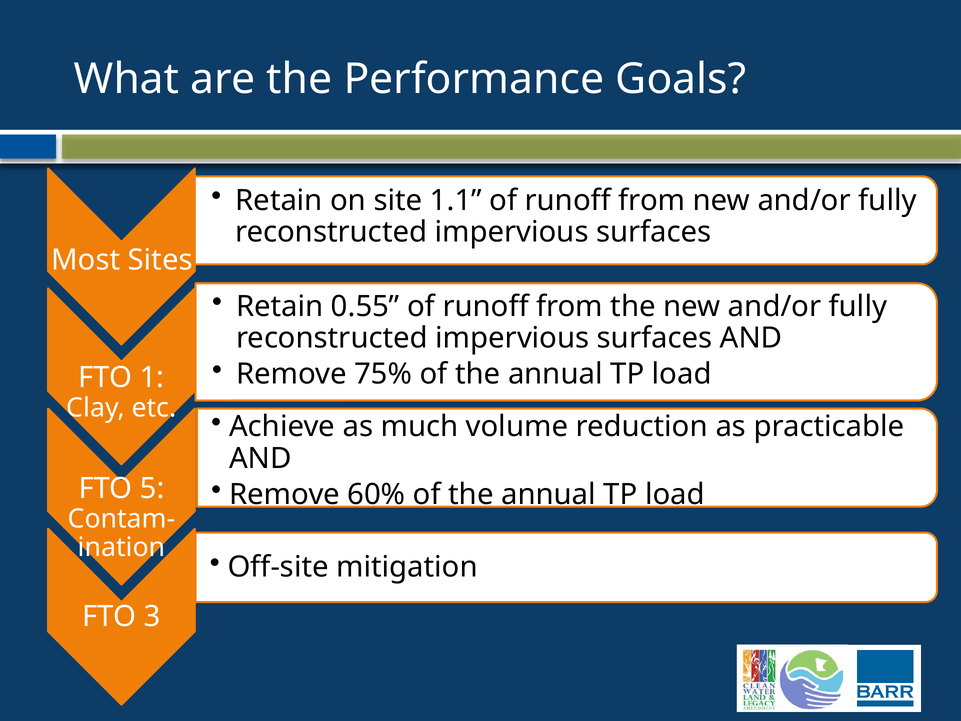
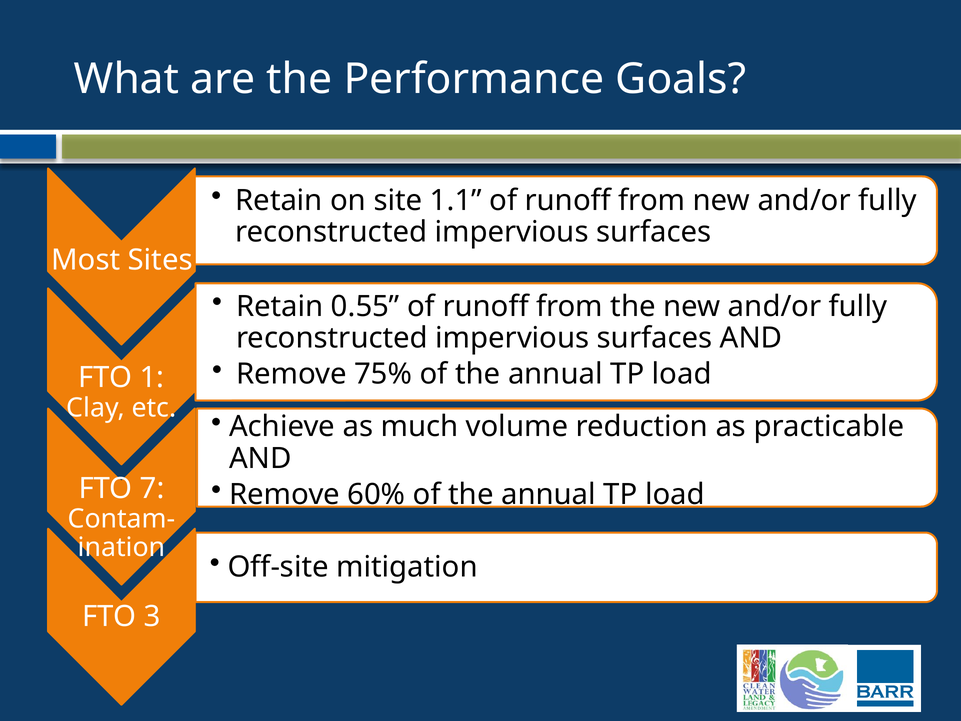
5: 5 -> 7 (152, 488)
